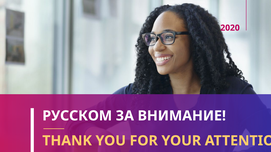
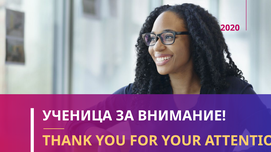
РУССКОМ: РУССКОМ -> УЧЕНИЦА (77, 116)
